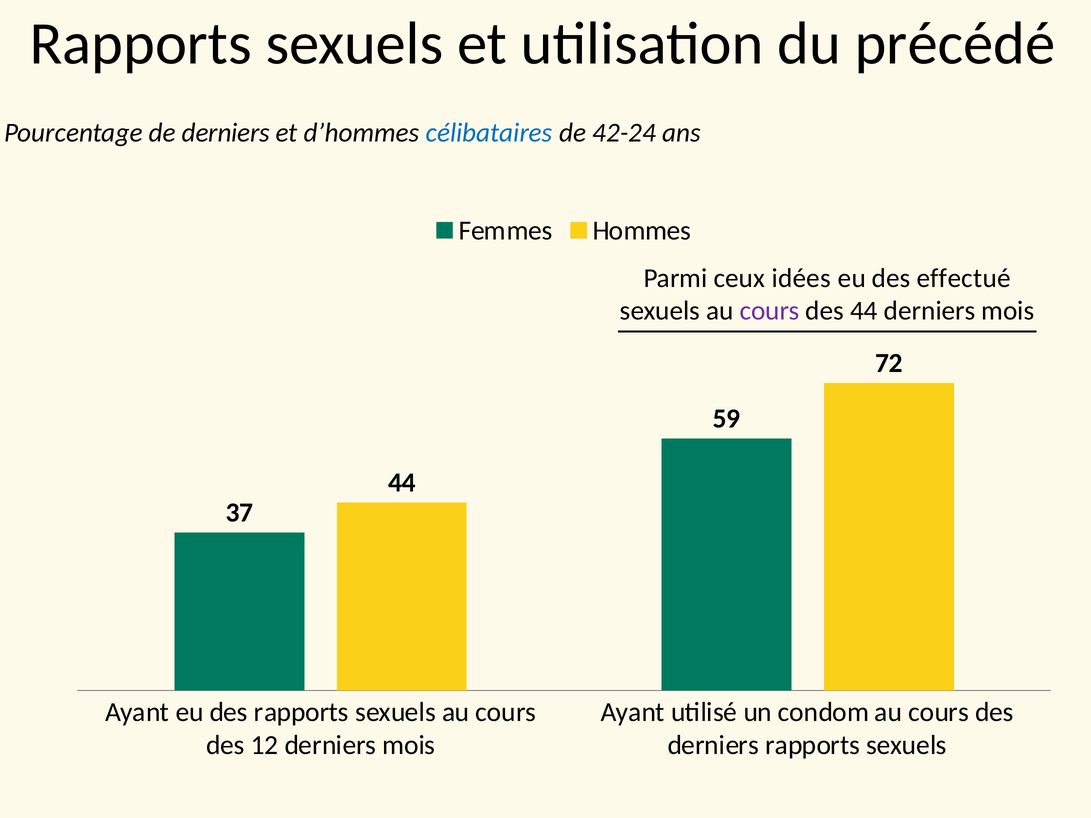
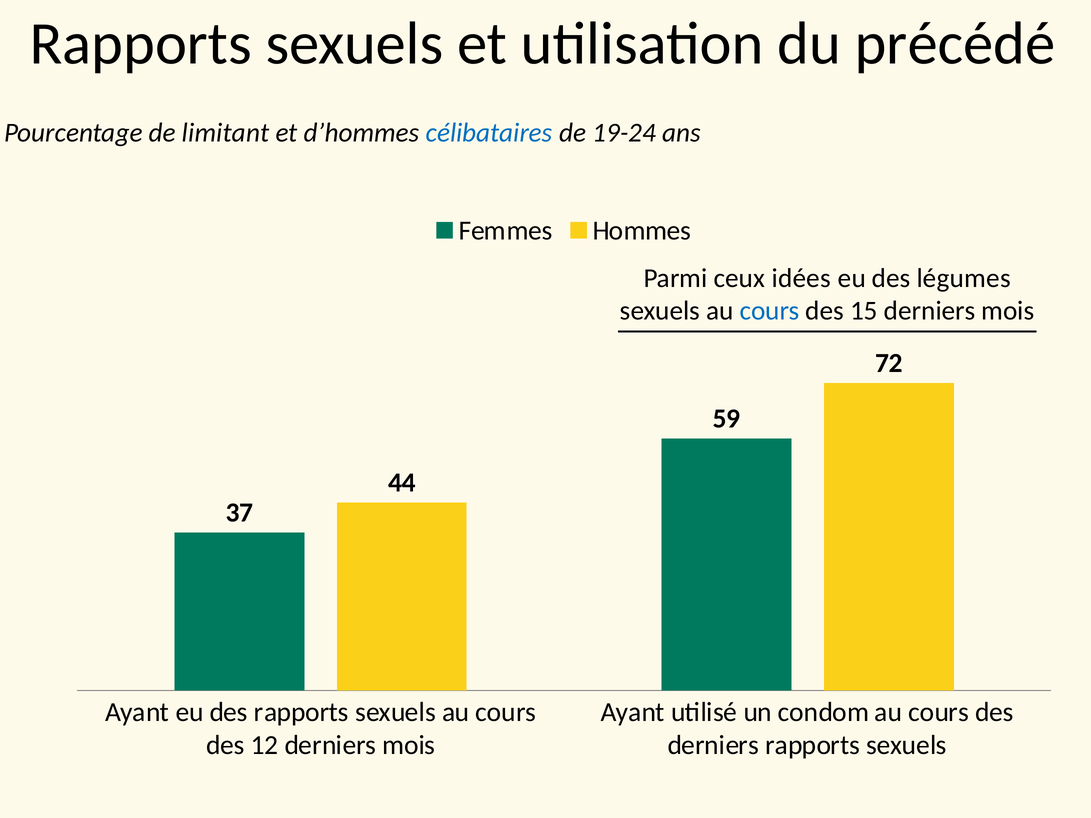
de derniers: derniers -> limitant (226, 133)
42-24: 42-24 -> 19-24 (624, 133)
effectué: effectué -> légumes (964, 278)
cours colour: purple -> blue (770, 311)
des 44: 44 -> 15 (864, 311)
